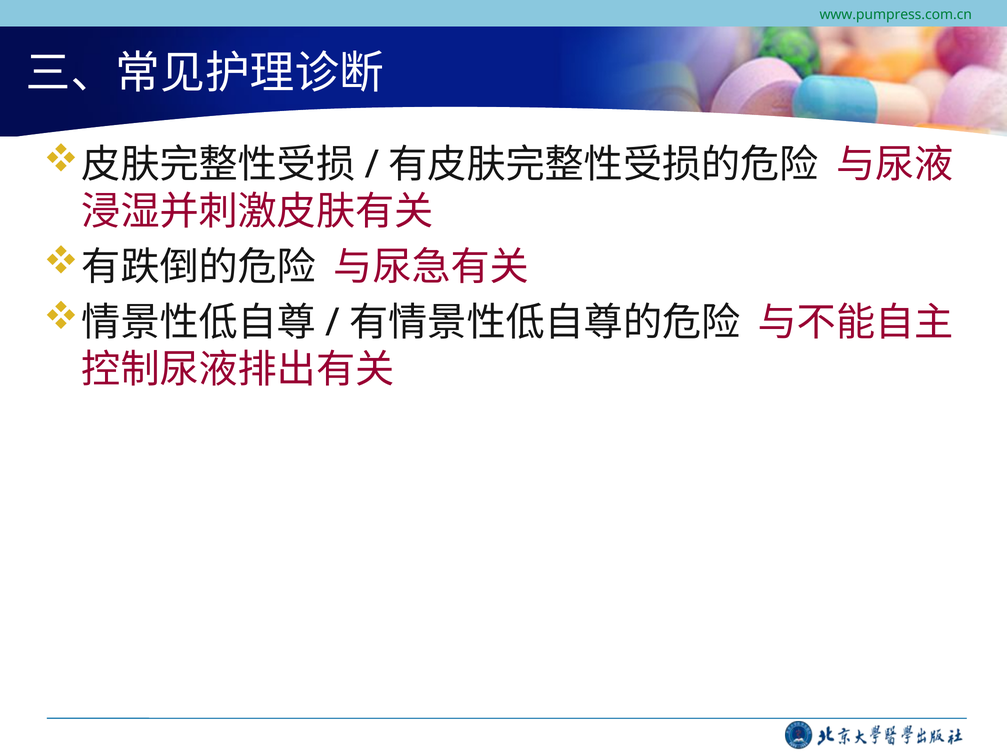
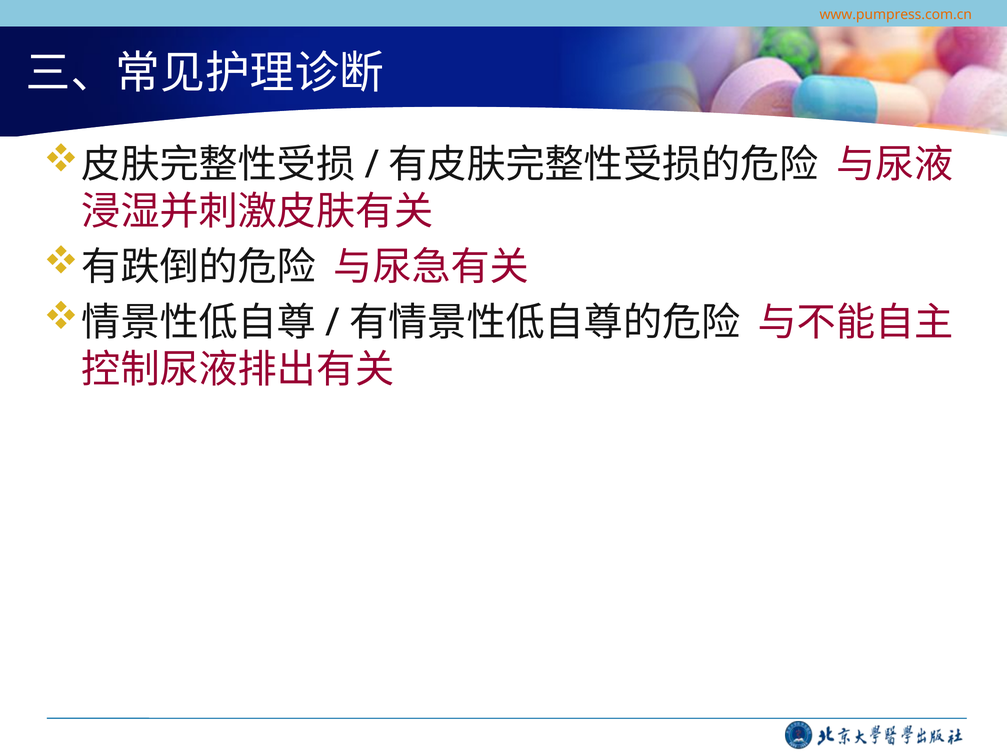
www.pumpress.com.cn colour: green -> orange (896, 14)
